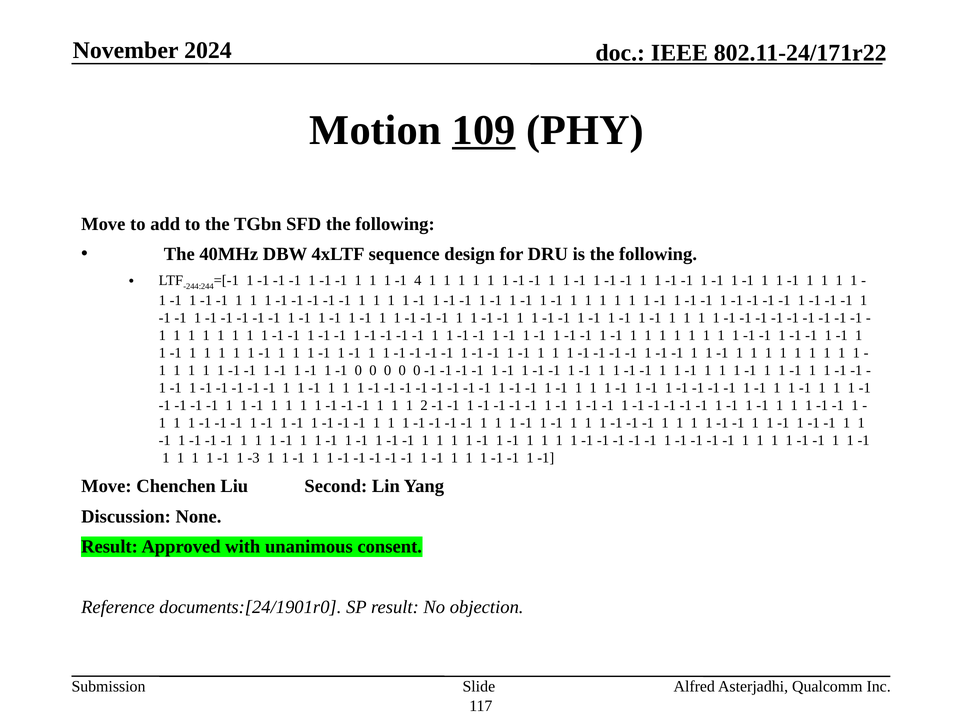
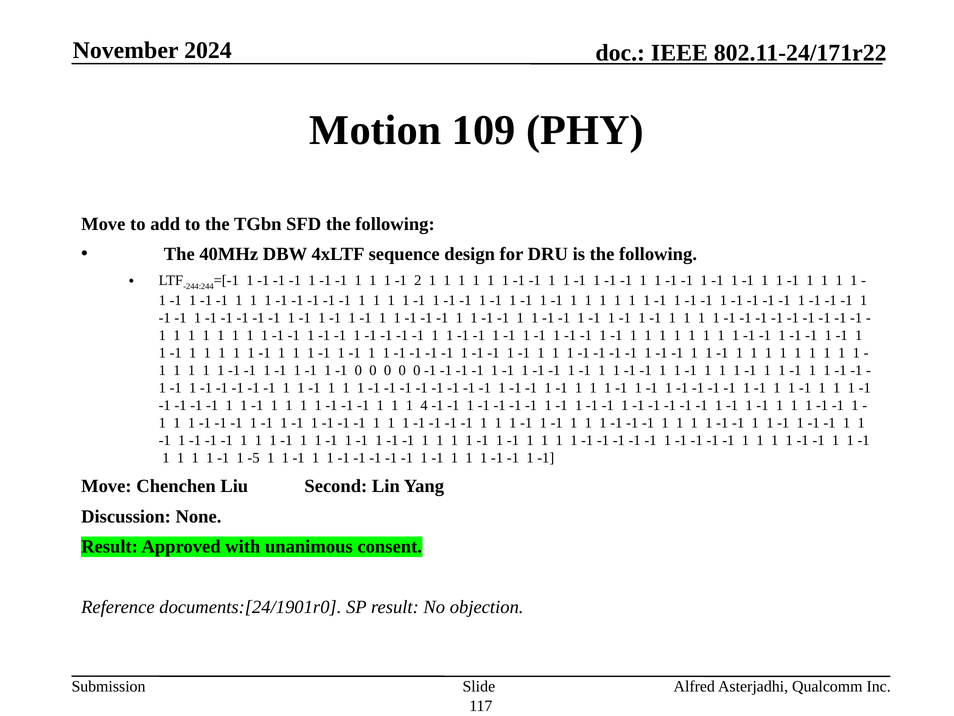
109 underline: present -> none (484, 130)
4: 4 -> 2 (418, 280)
2: 2 -> 4 (424, 405)
-3: -3 -> -5 (254, 458)
